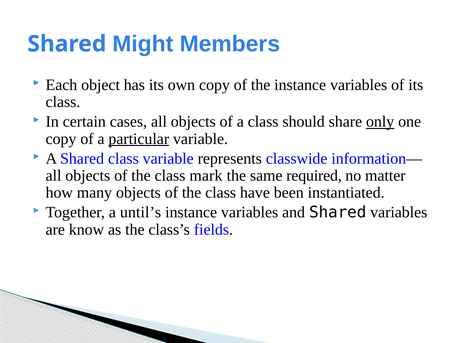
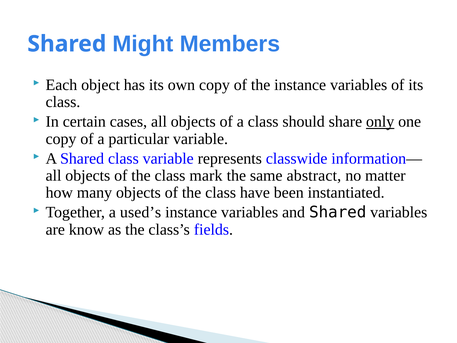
particular underline: present -> none (139, 139)
required: required -> abstract (314, 175)
until’s: until’s -> used’s (141, 212)
